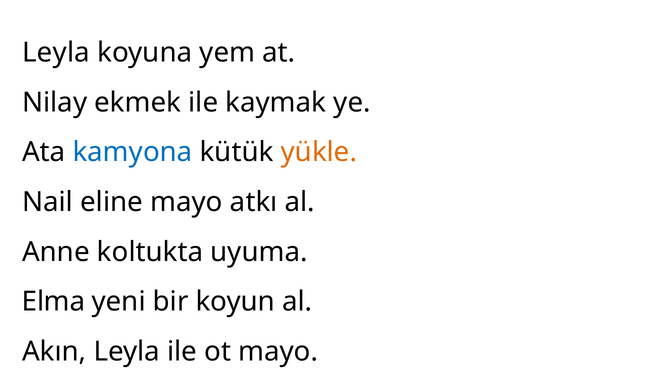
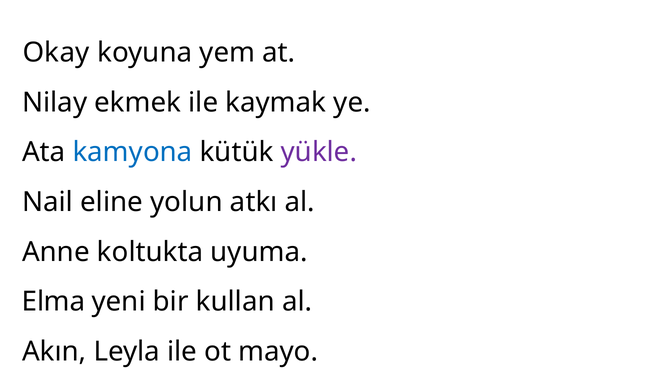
Leyla: Leyla -> Okay (56, 53)
yükle colour: orange -> purple (319, 153)
eline mayo: mayo -> yolun (186, 202)
koyun: koyun -> kullan (235, 302)
